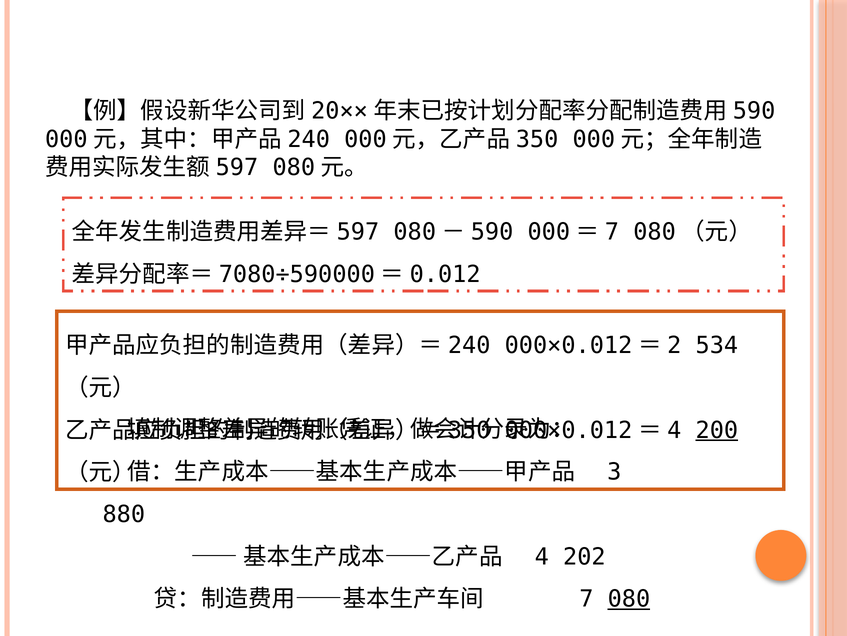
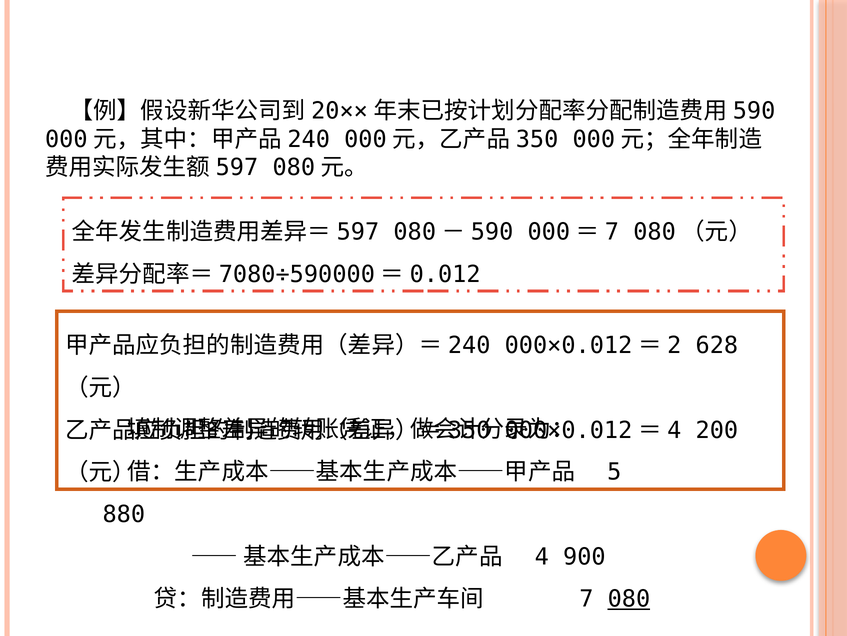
534: 534 -> 628 (717, 345)
200 underline: present -> none (717, 430)
3: 3 -> 5 (614, 471)
202: 202 -> 900 (584, 556)
